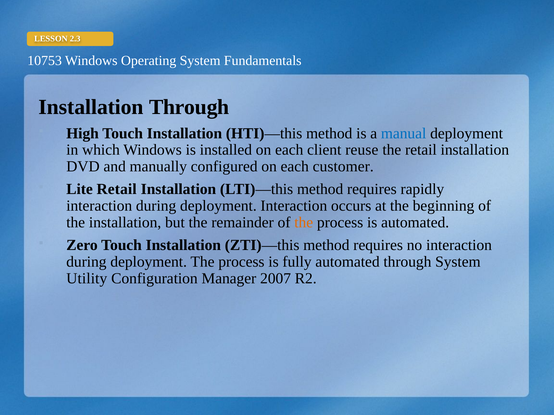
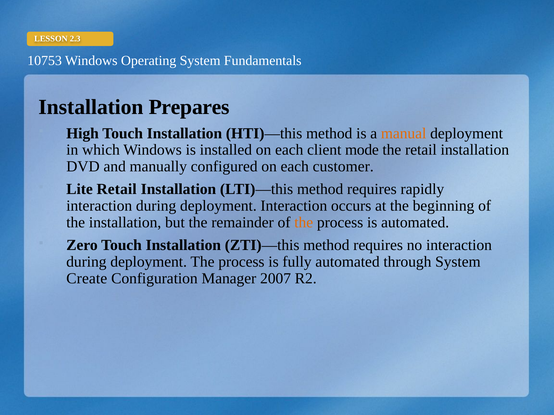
Installation Through: Through -> Prepares (189, 107)
manual colour: blue -> orange (404, 133)
reuse: reuse -> mode (362, 150)
Utility: Utility -> Create (87, 279)
